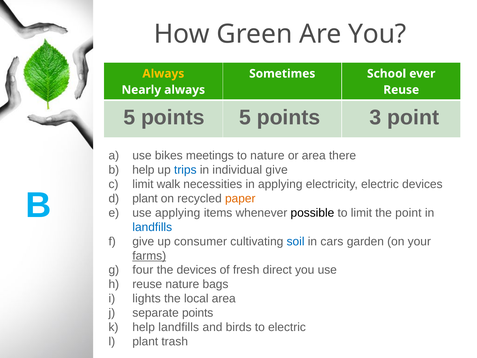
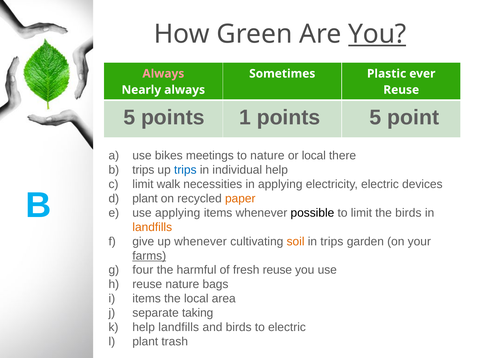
You underline: none -> present (377, 34)
Always colour: yellow -> pink (163, 74)
School: School -> Plastic (387, 74)
points 5: 5 -> 1 (245, 117)
points 3: 3 -> 5 (376, 117)
or area: area -> local (314, 155)
b help: help -> trips (143, 170)
individual give: give -> help (277, 170)
the point: point -> birds (408, 213)
landfills colour: blue -> orange (152, 227)
up consumer: consumer -> whenever (201, 241)
soil colour: blue -> orange (296, 241)
in cars: cars -> trips (332, 241)
the devices: devices -> harmful (197, 270)
fresh direct: direct -> reuse (277, 270)
lights: lights -> items (147, 298)
separate points: points -> taking (198, 313)
